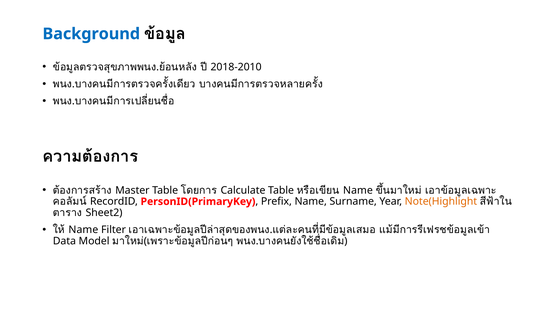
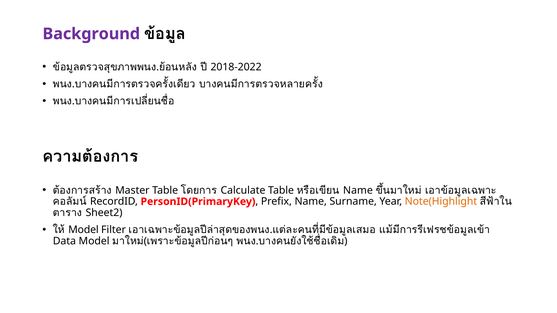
Background colour: blue -> purple (91, 34)
2018-2010: 2018-2010 -> 2018-2022 (236, 67)
Name: Name -> Model (83, 230)
